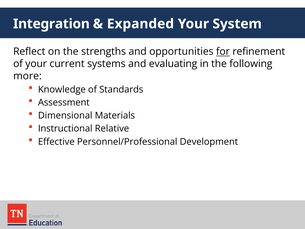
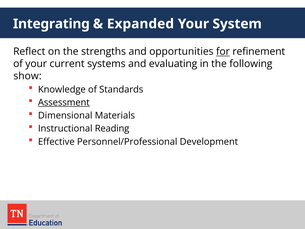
Integration: Integration -> Integrating (51, 24)
more: more -> show (27, 76)
Assessment underline: none -> present (64, 102)
Relative: Relative -> Reading (112, 129)
